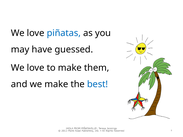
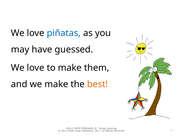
best colour: blue -> orange (98, 84)
